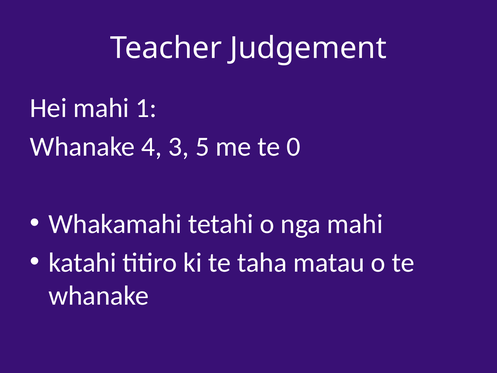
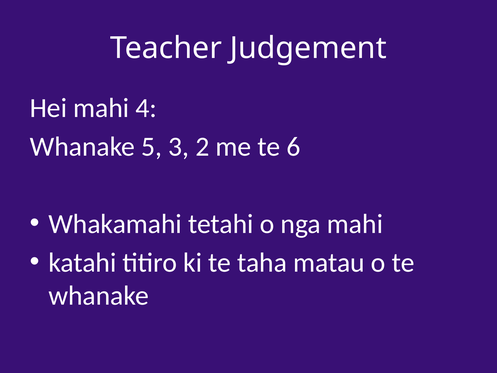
1: 1 -> 4 (146, 108)
4: 4 -> 5 (152, 147)
5: 5 -> 2 (202, 147)
0: 0 -> 6 (293, 147)
